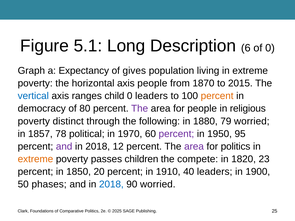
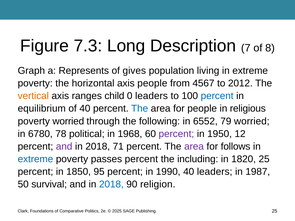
5.1: 5.1 -> 7.3 (88, 46)
6: 6 -> 7 (246, 48)
of 0: 0 -> 8 (270, 48)
Expectancy: Expectancy -> Represents (84, 71)
1870: 1870 -> 4567 (203, 83)
2015: 2015 -> 2012 (240, 83)
vertical colour: blue -> orange (33, 96)
percent colour: orange -> blue (217, 96)
democracy: democracy -> equilibrium (42, 109)
of 80: 80 -> 40 (85, 109)
The colour: purple -> blue (140, 109)
poverty distinct: distinct -> worried (68, 121)
1880: 1880 -> 6552 (205, 121)
1857: 1857 -> 6780 (40, 134)
1970: 1970 -> 1968 (130, 134)
95: 95 -> 12 (240, 134)
12: 12 -> 71 (118, 147)
for politics: politics -> follows (236, 147)
extreme colour: orange -> blue (35, 159)
passes children: children -> percent (141, 159)
compete: compete -> including (198, 159)
1820 23: 23 -> 25 (264, 159)
20: 20 -> 95 (99, 172)
1910: 1910 -> 1990 (168, 172)
1900: 1900 -> 1987 (258, 172)
phases: phases -> survival (49, 184)
90 worried: worried -> religion (158, 184)
